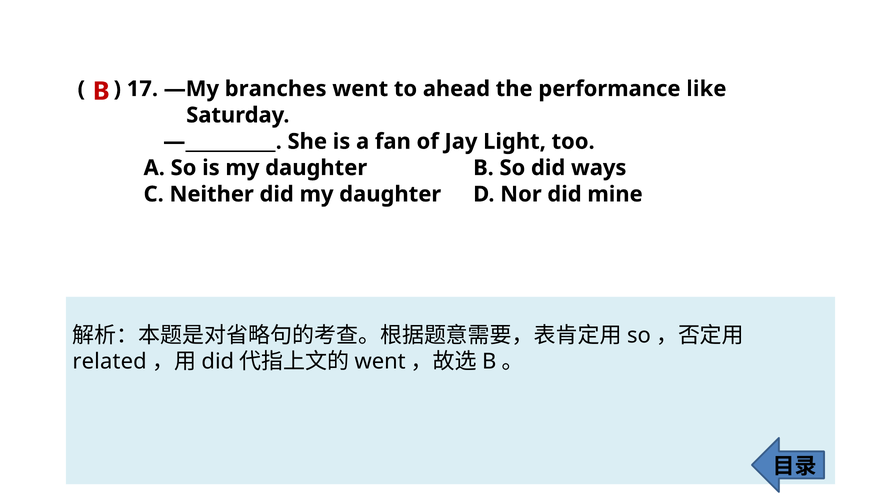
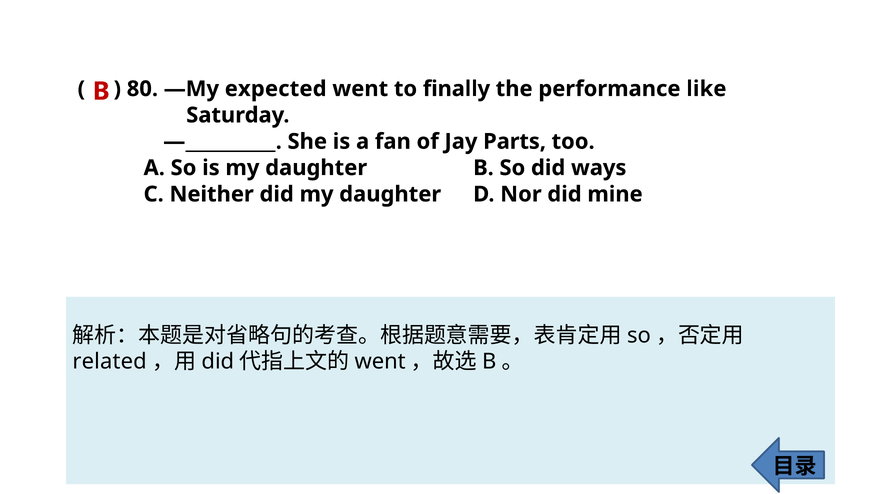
17: 17 -> 80 (142, 89)
branches: branches -> expected (276, 89)
ahead: ahead -> finally (456, 89)
Light: Light -> Parts (515, 142)
